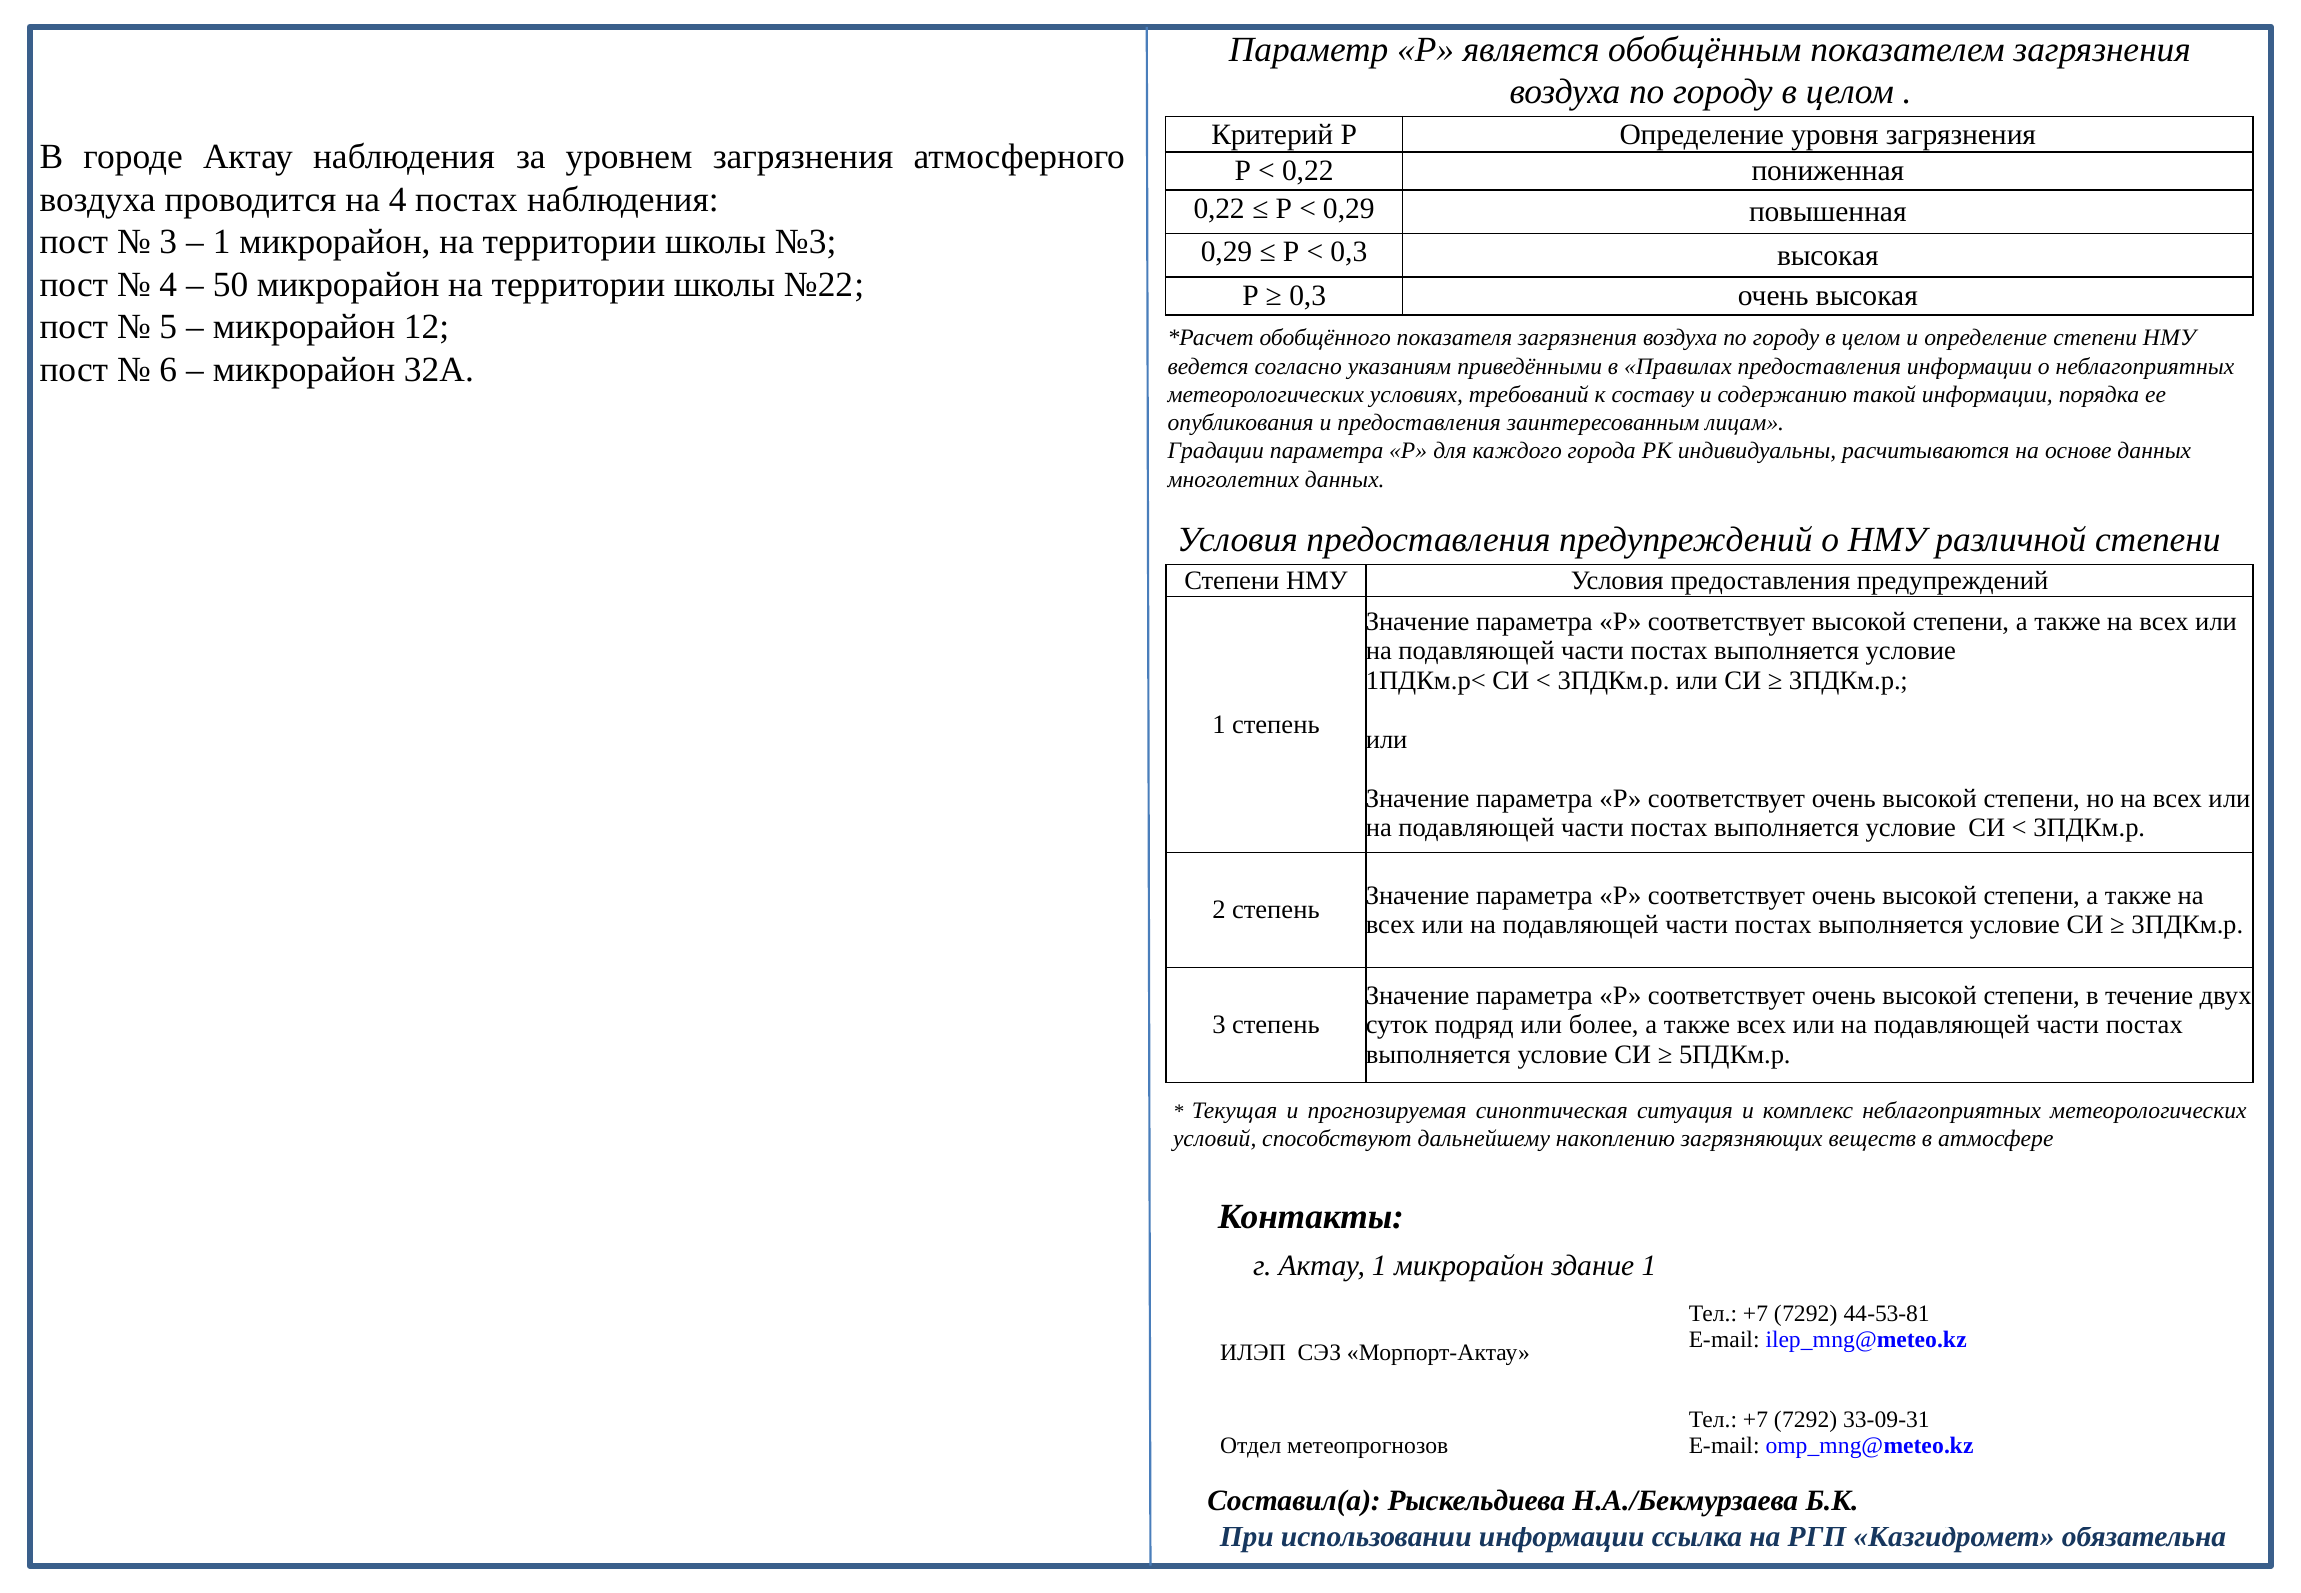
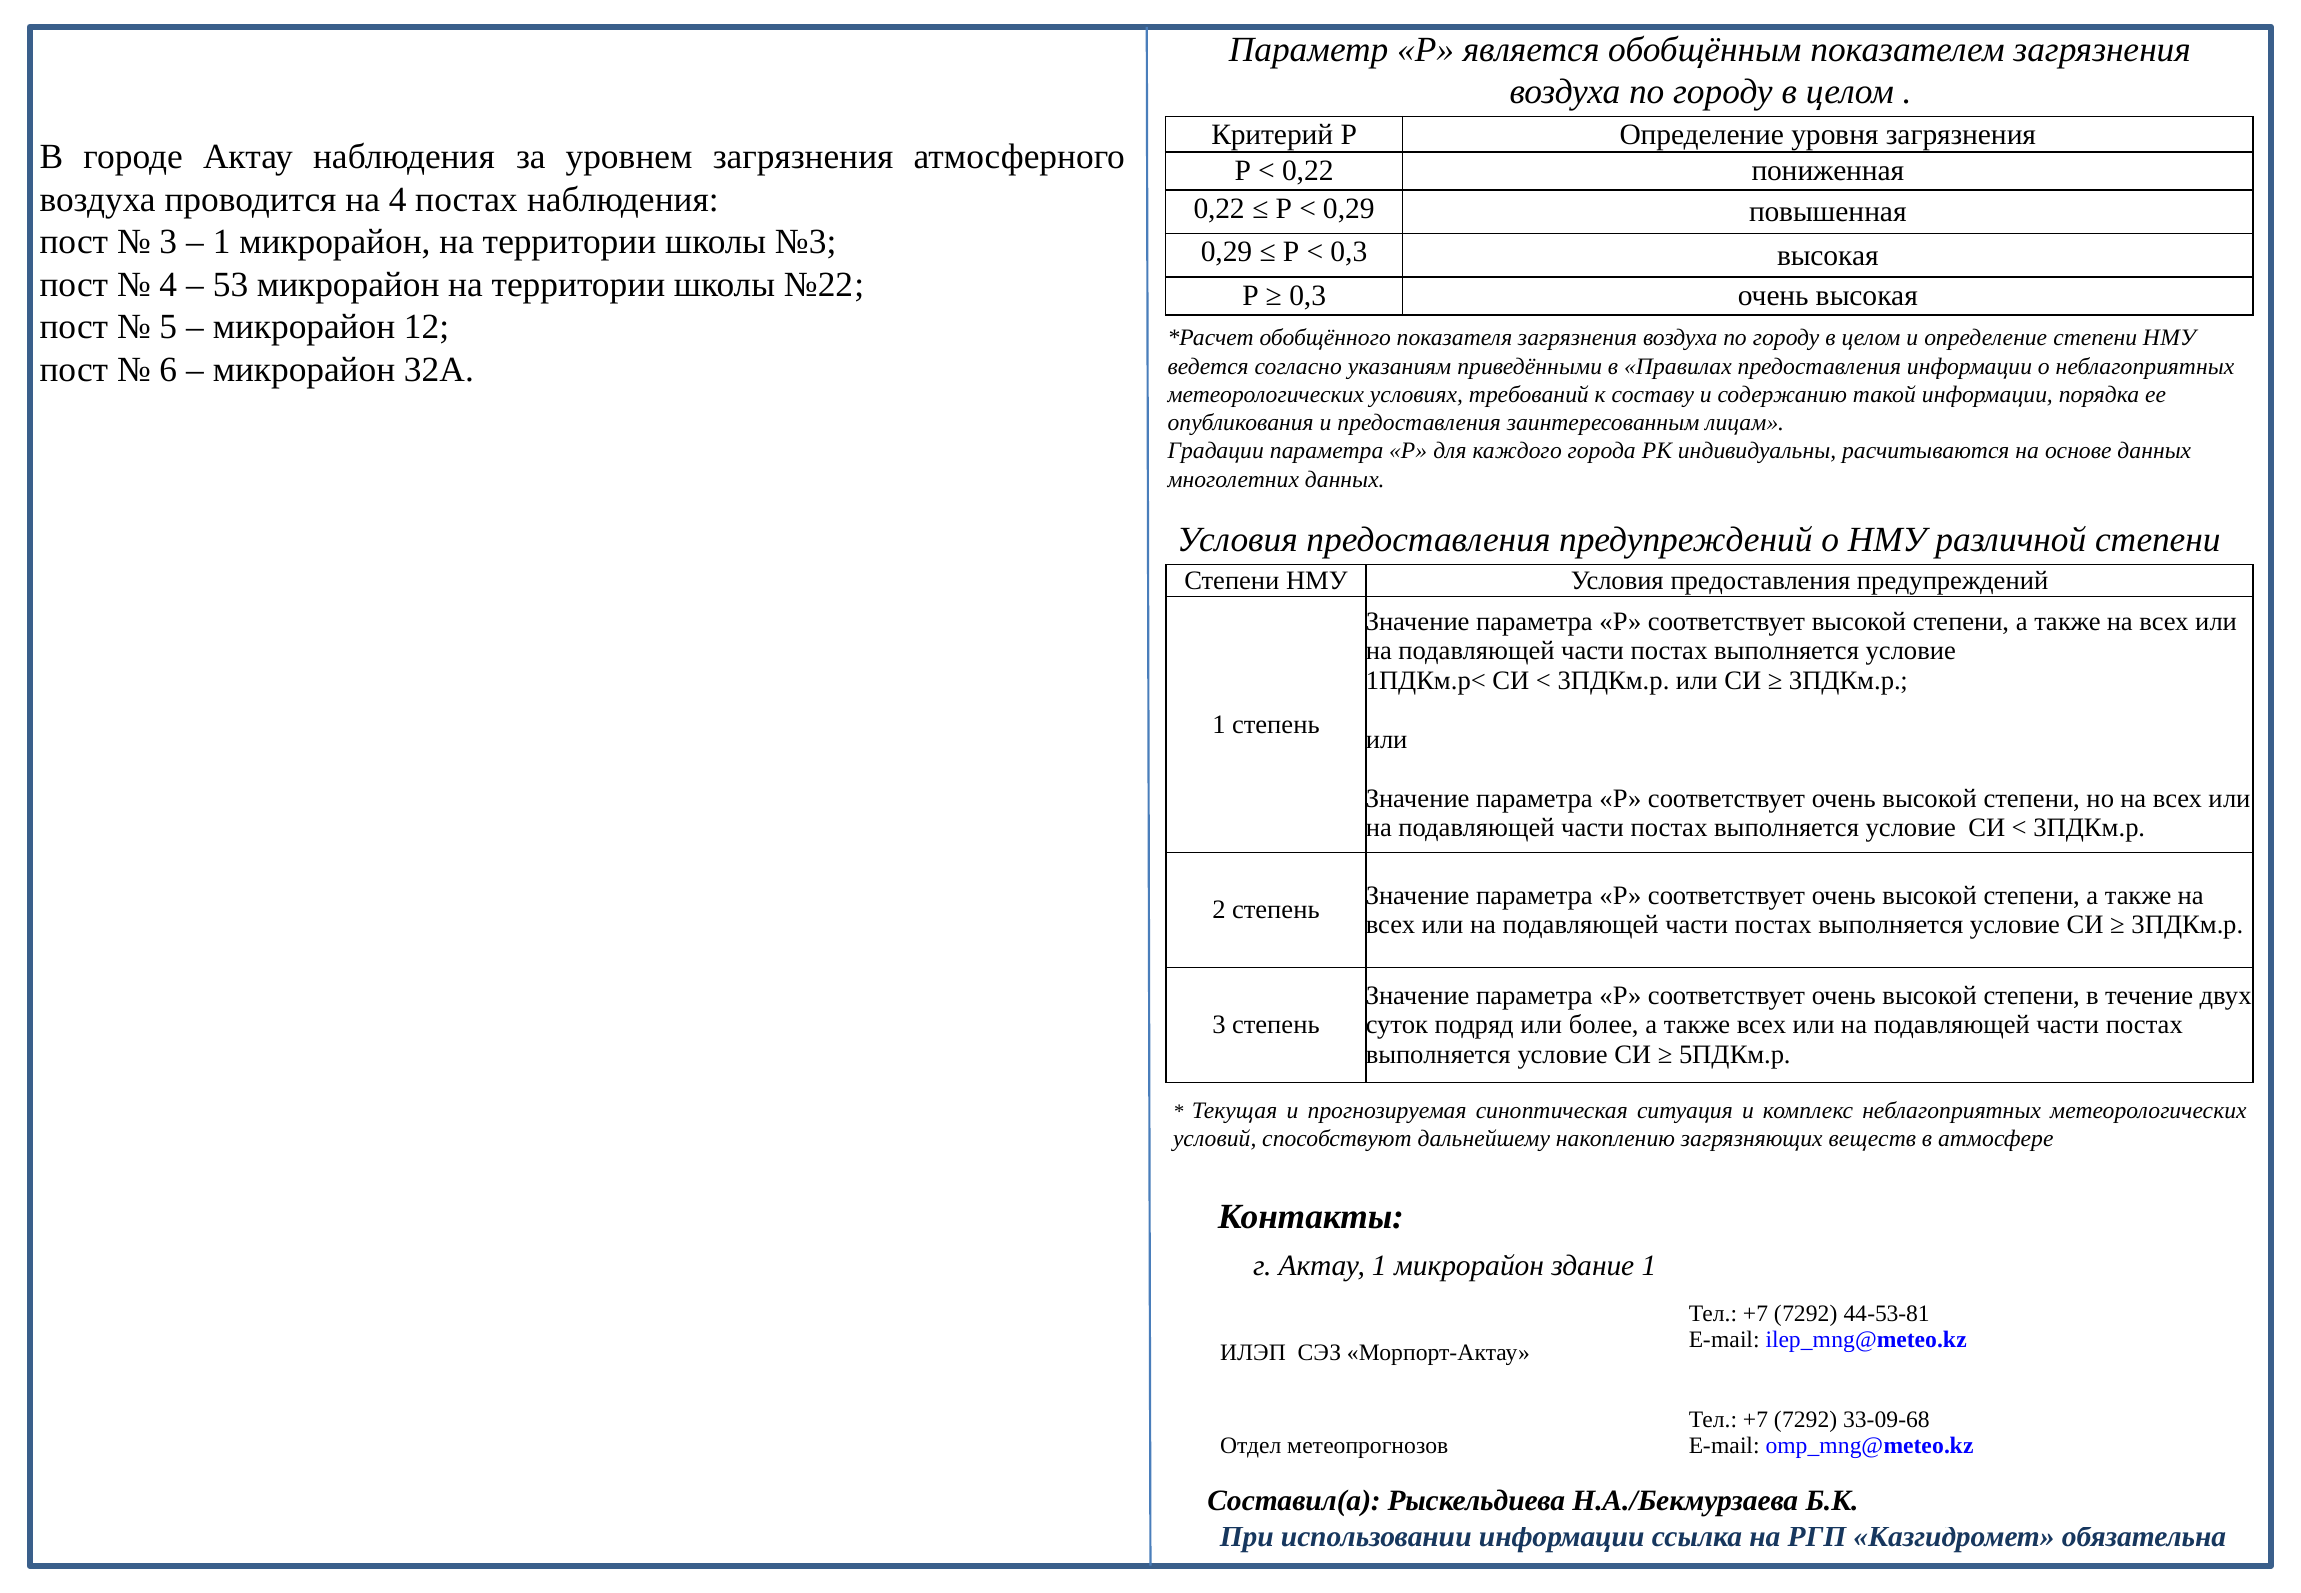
50: 50 -> 53 (231, 285)
33-09-31: 33-09-31 -> 33-09-68 (1886, 1420)
